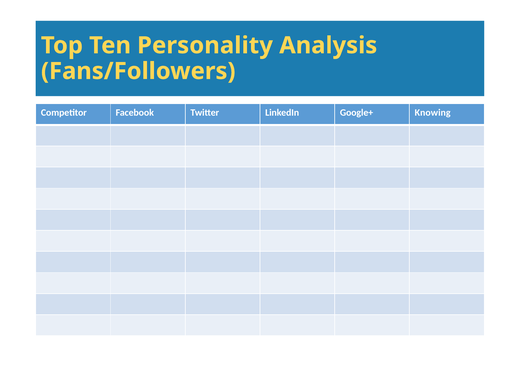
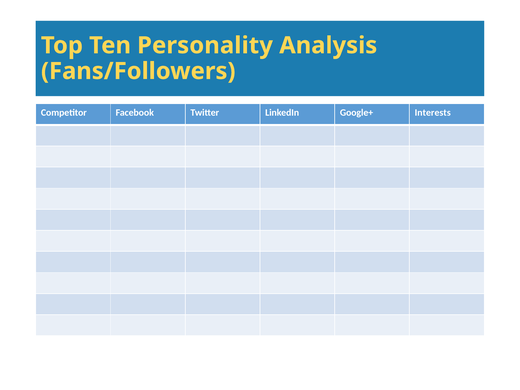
Knowing: Knowing -> Interests (433, 112)
